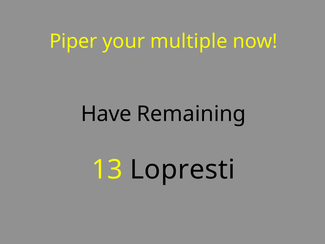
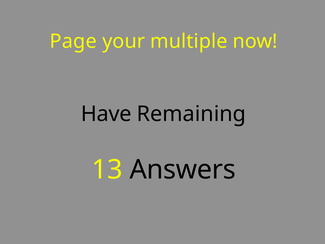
Piper: Piper -> Page (73, 41)
Lopresti: Lopresti -> Answers (183, 169)
